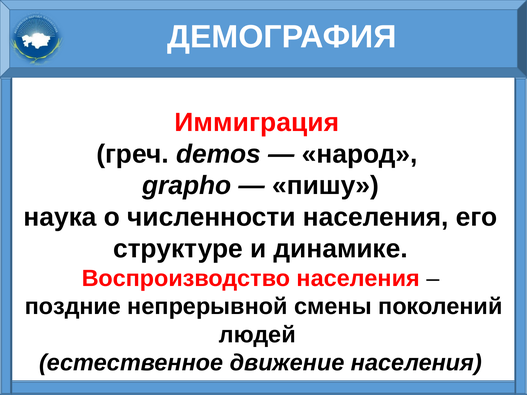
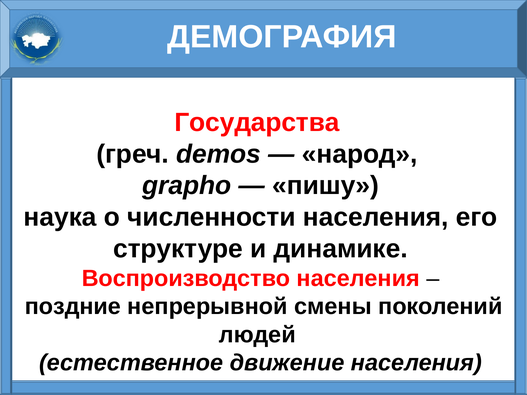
Иммиграция: Иммиграция -> Государства (257, 122)
